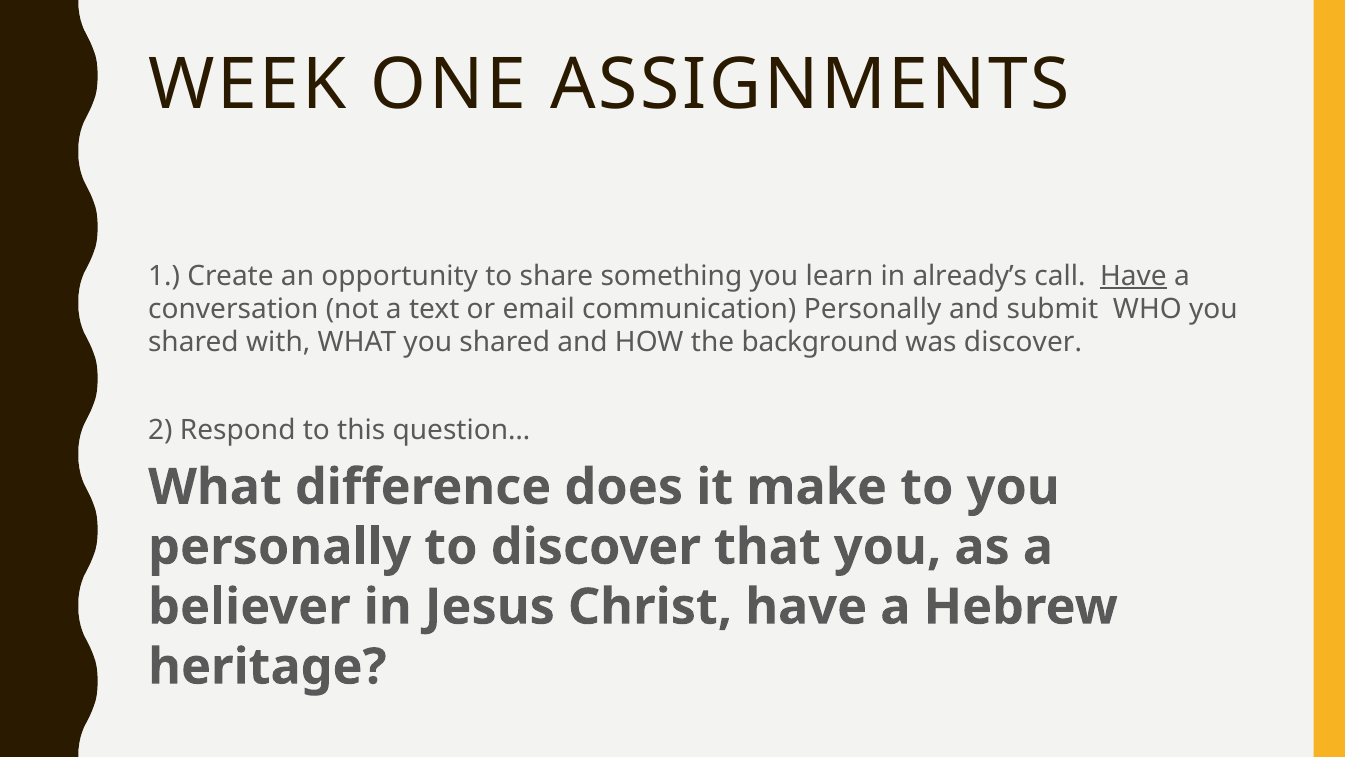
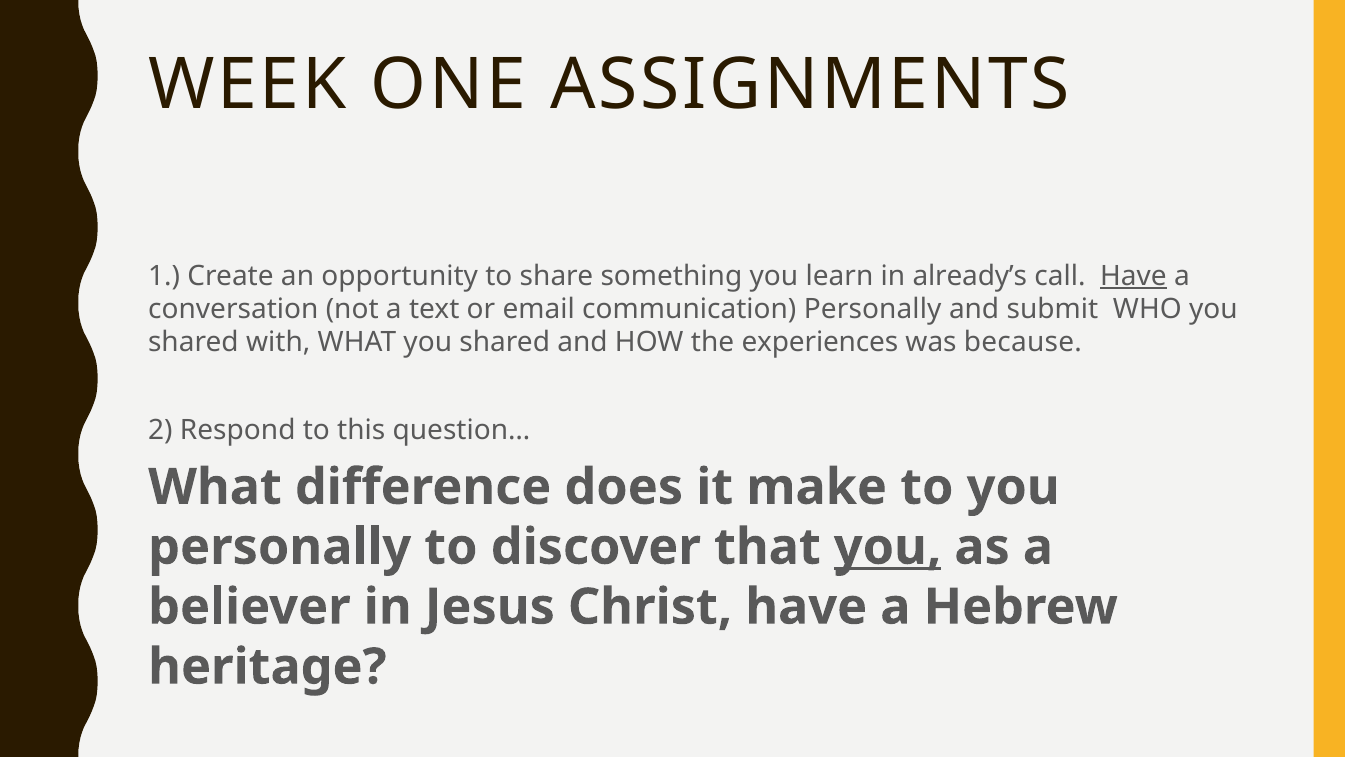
background: background -> experiences (820, 342)
was discover: discover -> because (1023, 342)
you underline: none -> present (888, 547)
